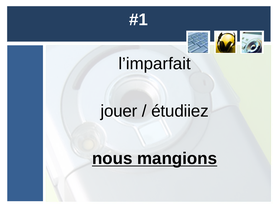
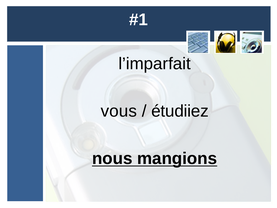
jouer: jouer -> vous (119, 111)
